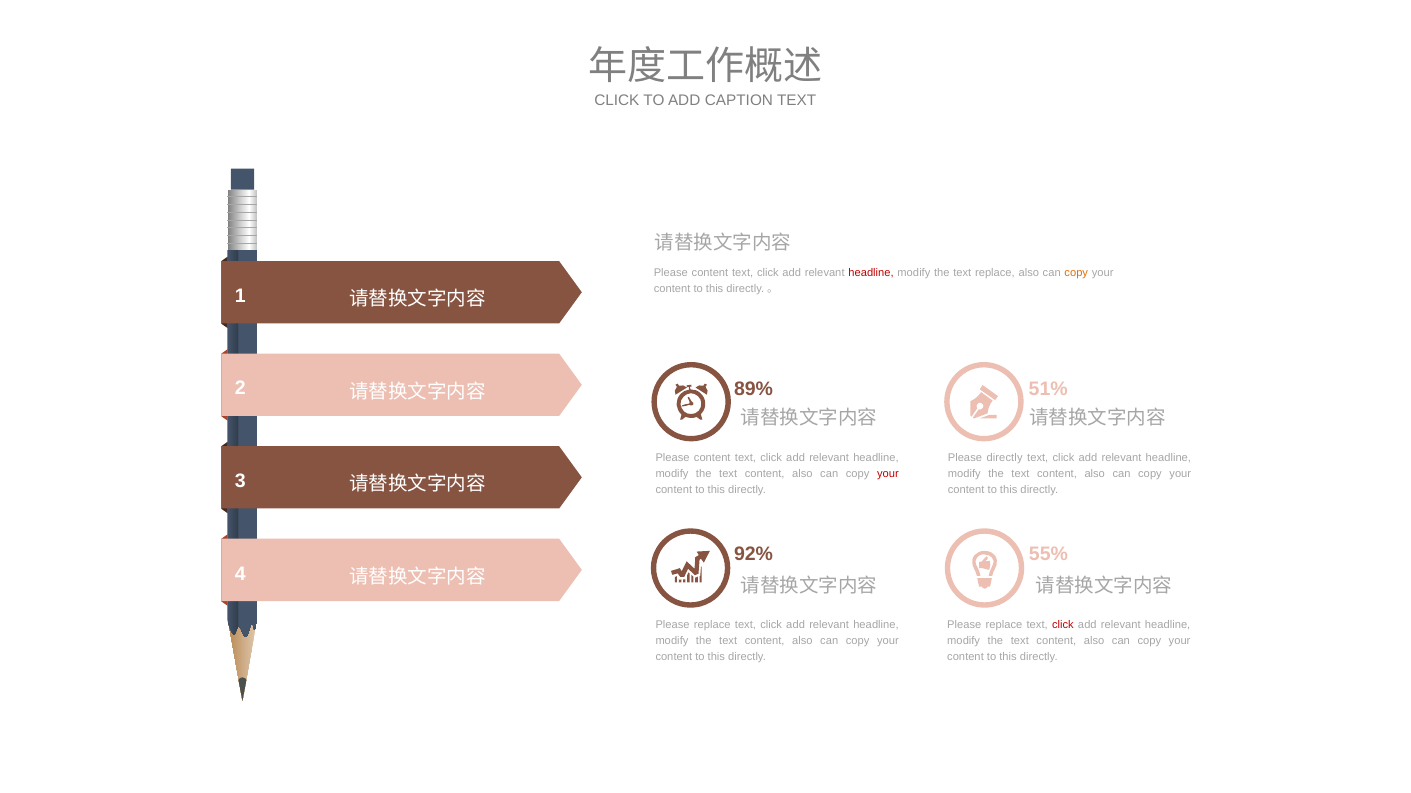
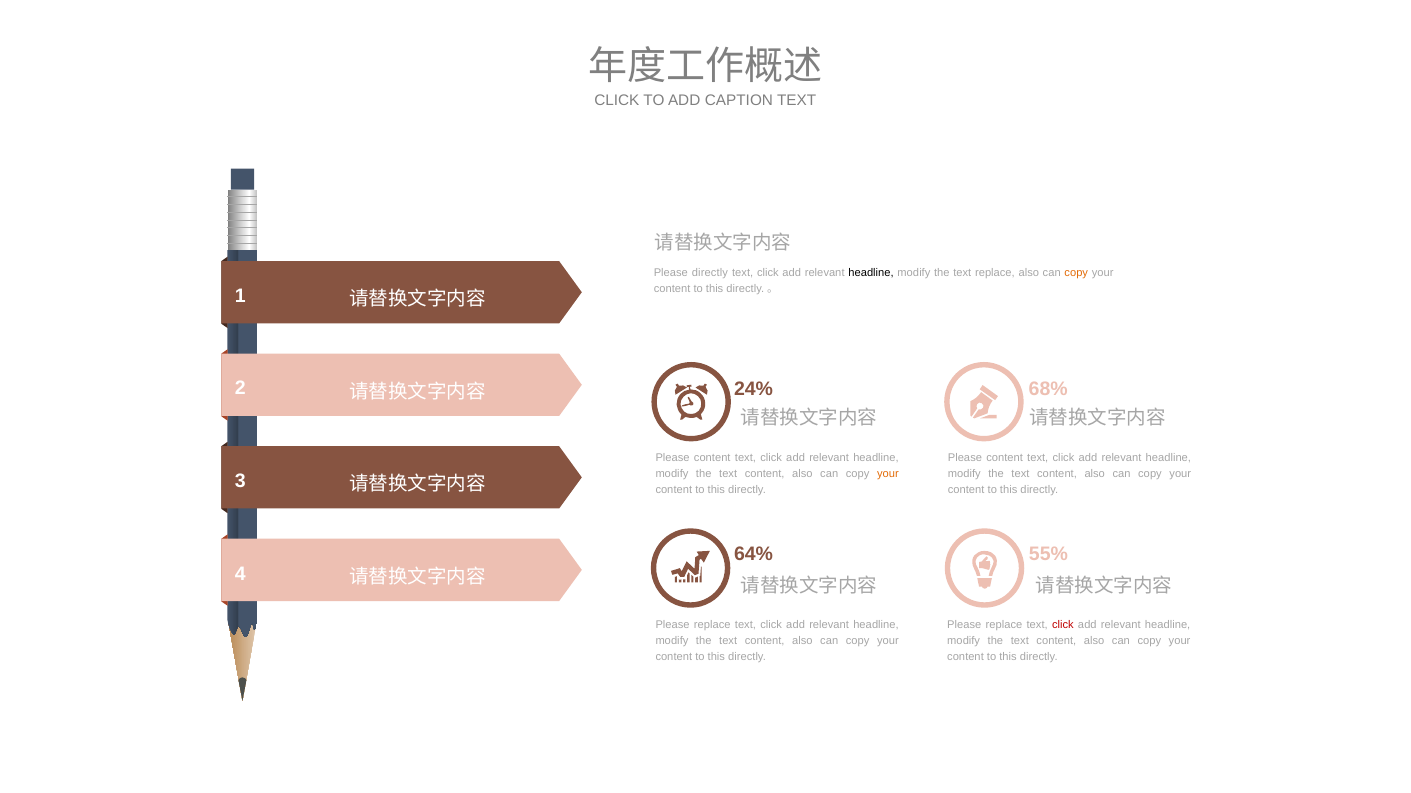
content: content -> directly (710, 273)
headline colour: red -> black (871, 273)
89%: 89% -> 24% (754, 389)
51%: 51% -> 68% (1048, 389)
directly: directly -> content (1005, 458)
your colour: red -> orange (888, 474)
92%: 92% -> 64% (754, 555)
